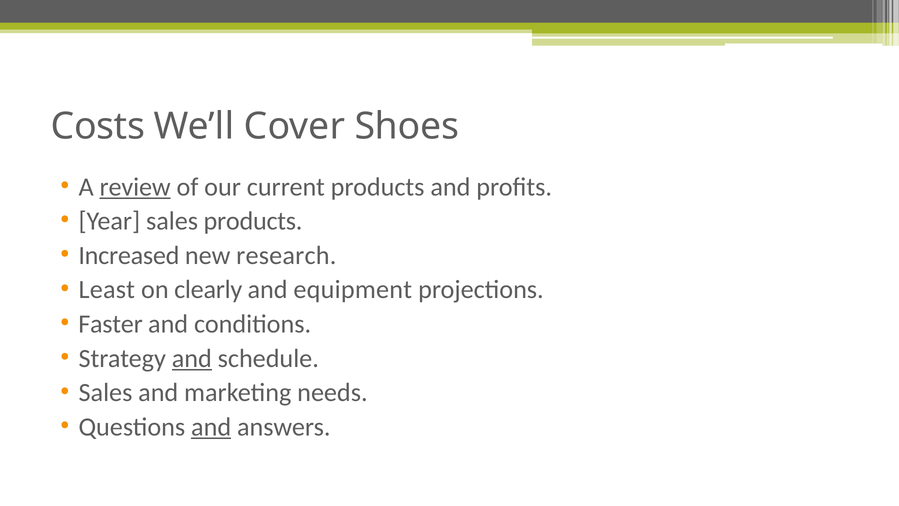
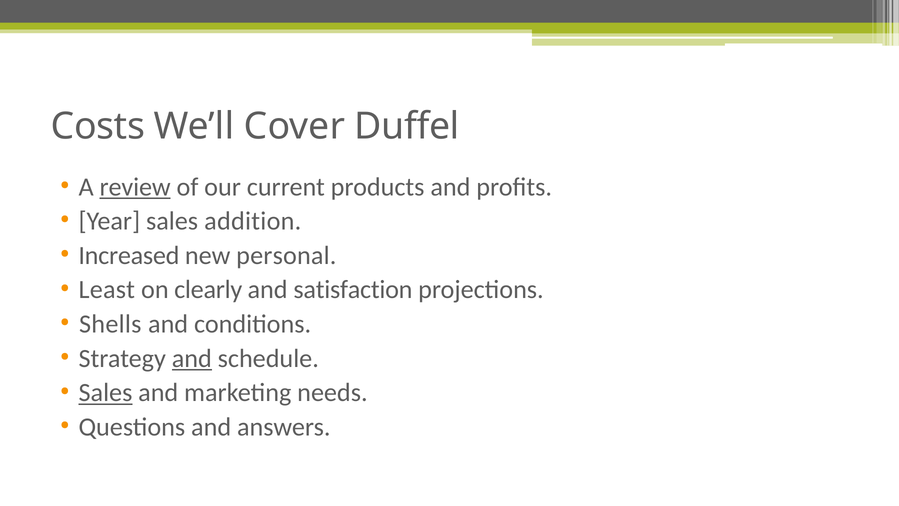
Shoes: Shoes -> Duffel (407, 126)
sales products: products -> addition (253, 221)
research: research -> personal (286, 255)
equipment: equipment -> satisfaction (353, 290)
Faster: Faster -> Shells (110, 324)
Sales underline: none -> present (105, 393)
and underline: present -> none (211, 427)
